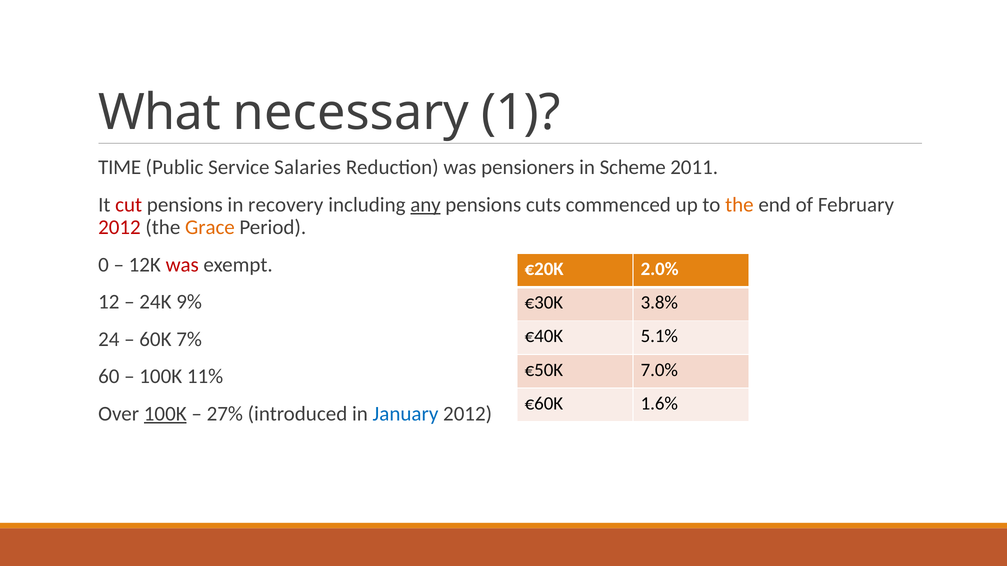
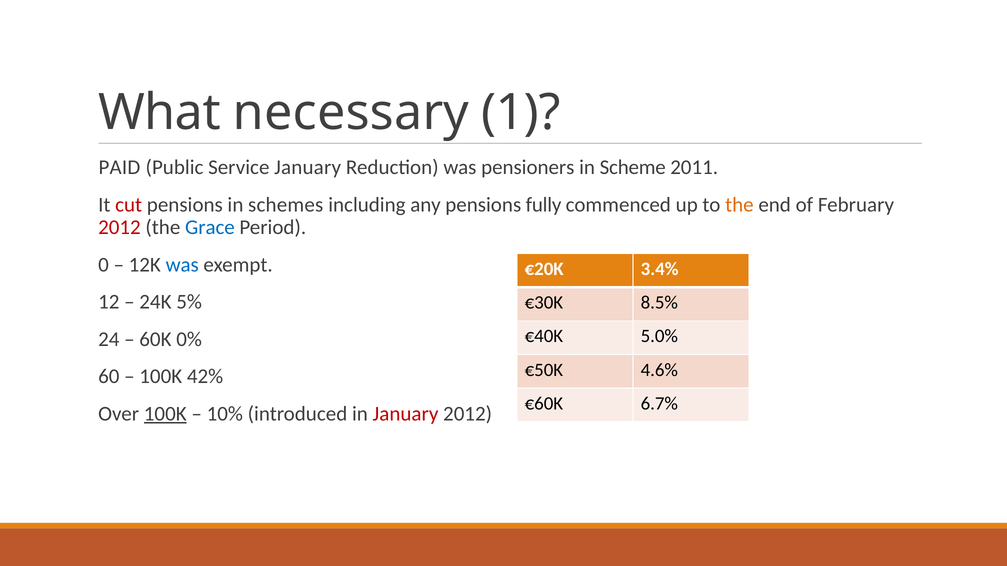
TIME: TIME -> PAID (119, 167)
Service Salaries: Salaries -> January (308, 167)
recovery: recovery -> schemes (286, 205)
any underline: present -> none (425, 205)
cuts: cuts -> fully (544, 205)
Grace colour: orange -> blue (210, 227)
was colour: red -> blue (182, 265)
2.0%: 2.0% -> 3.4% (660, 269)
9%: 9% -> 5% (189, 302)
3.8%: 3.8% -> 8.5% (659, 303)
5.1%: 5.1% -> 5.0% (659, 337)
7%: 7% -> 0% (189, 339)
7.0%: 7.0% -> 4.6% (659, 370)
11%: 11% -> 42% (205, 377)
1.6%: 1.6% -> 6.7% (659, 404)
27%: 27% -> 10% (225, 414)
January colour: blue -> red (405, 414)
